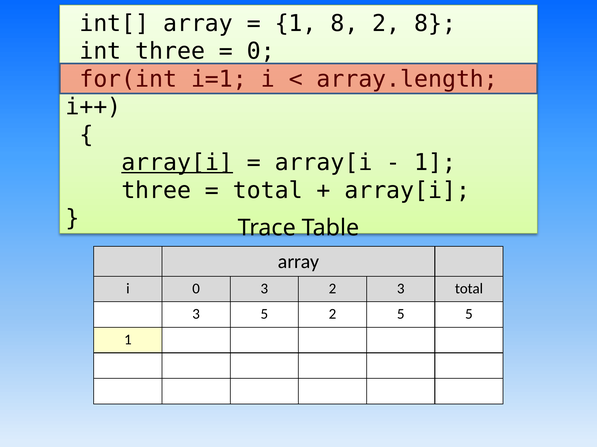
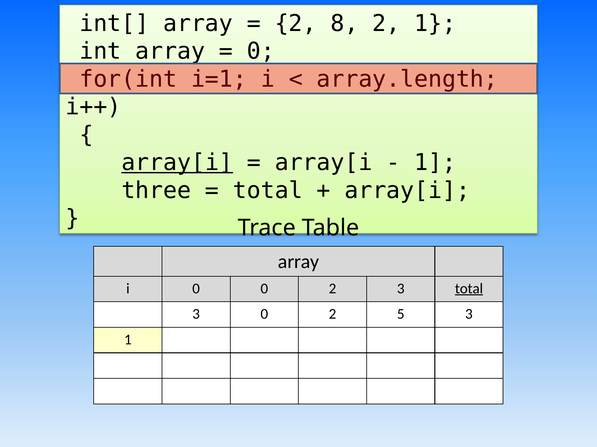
1: 1 -> 2 (296, 23)
2 8: 8 -> 1 (435, 23)
int three: three -> array (170, 51)
0 3: 3 -> 0 (264, 289)
total underline: none -> present (469, 289)
3 5: 5 -> 0 (264, 315)
5 5: 5 -> 3 (469, 315)
